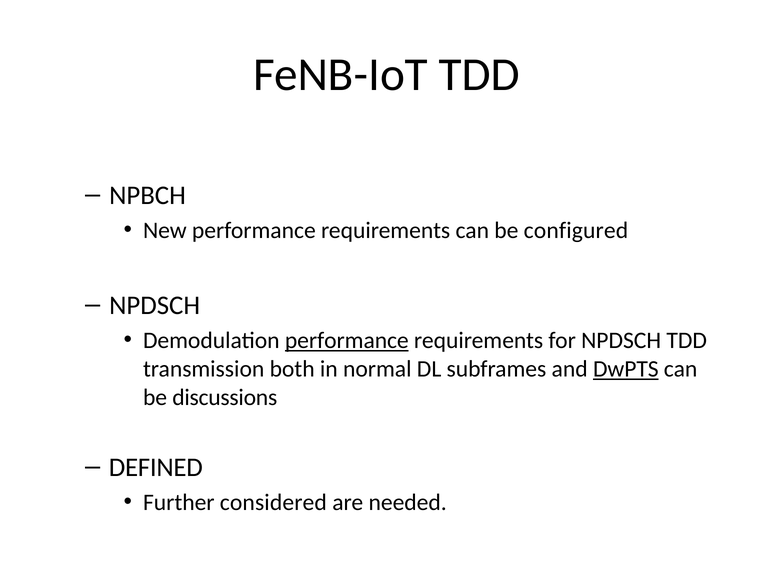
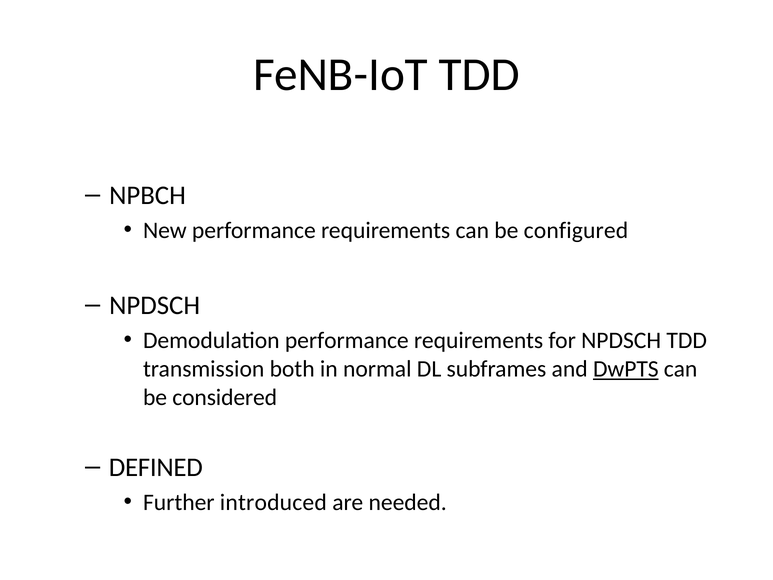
performance underline: present -> none (347, 340)
discussions: discussions -> considered (225, 397)
considered: considered -> introduced (273, 502)
